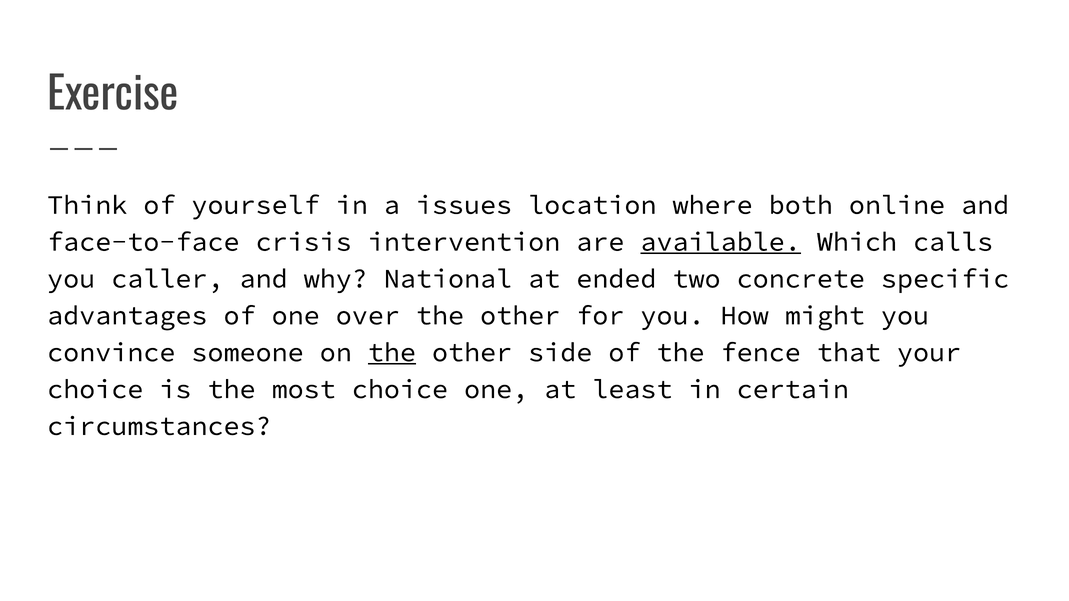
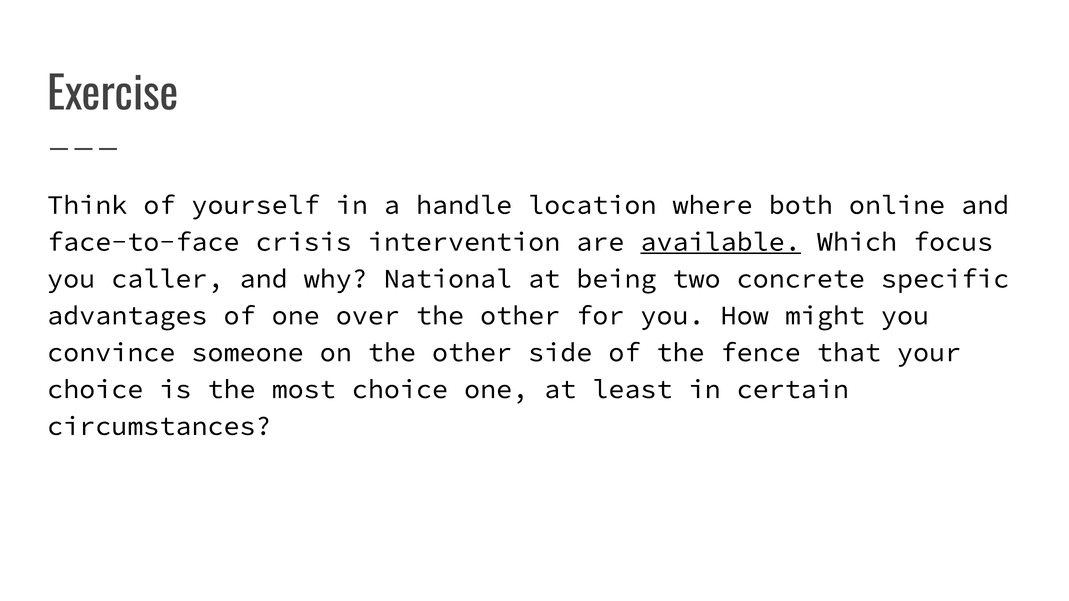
issues: issues -> handle (464, 205)
calls: calls -> focus (953, 242)
ended: ended -> being (616, 279)
the underline: present -> none (392, 353)
